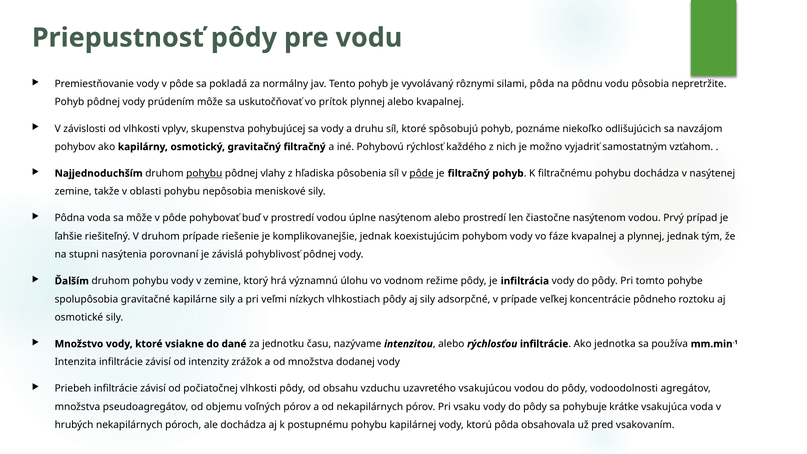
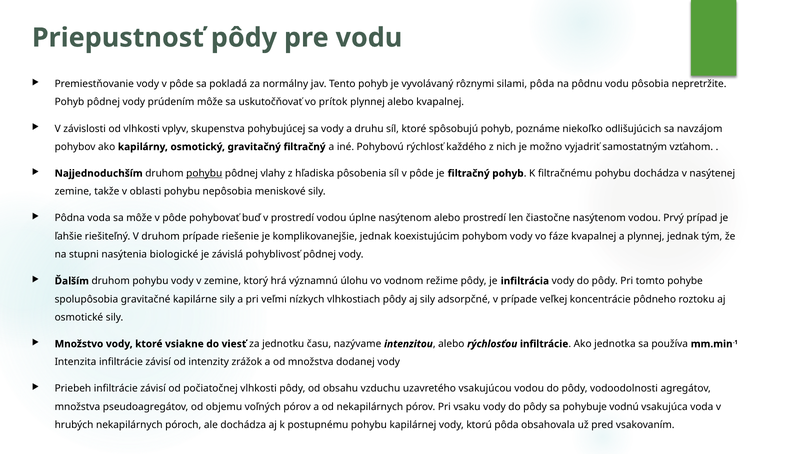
pôde underline: present -> none (422, 173)
porovnaní: porovnaní -> biologické (174, 254)
dané: dané -> viesť (234, 344)
krátke: krátke -> vodnú (624, 407)
